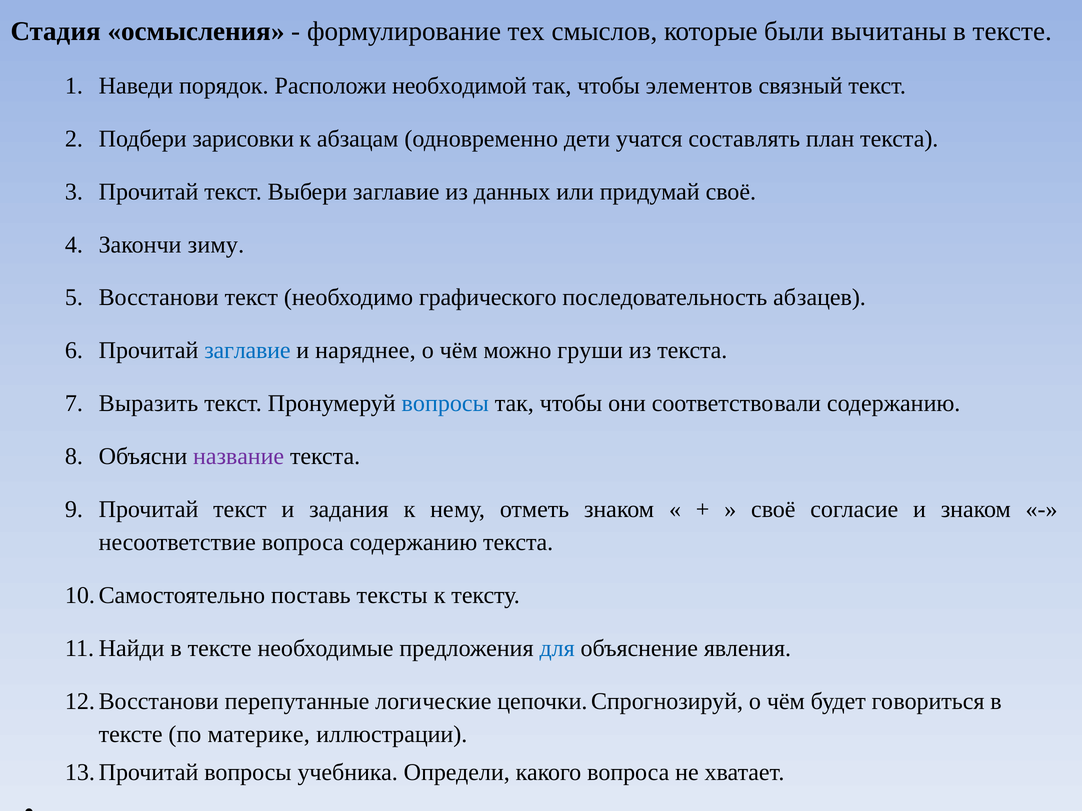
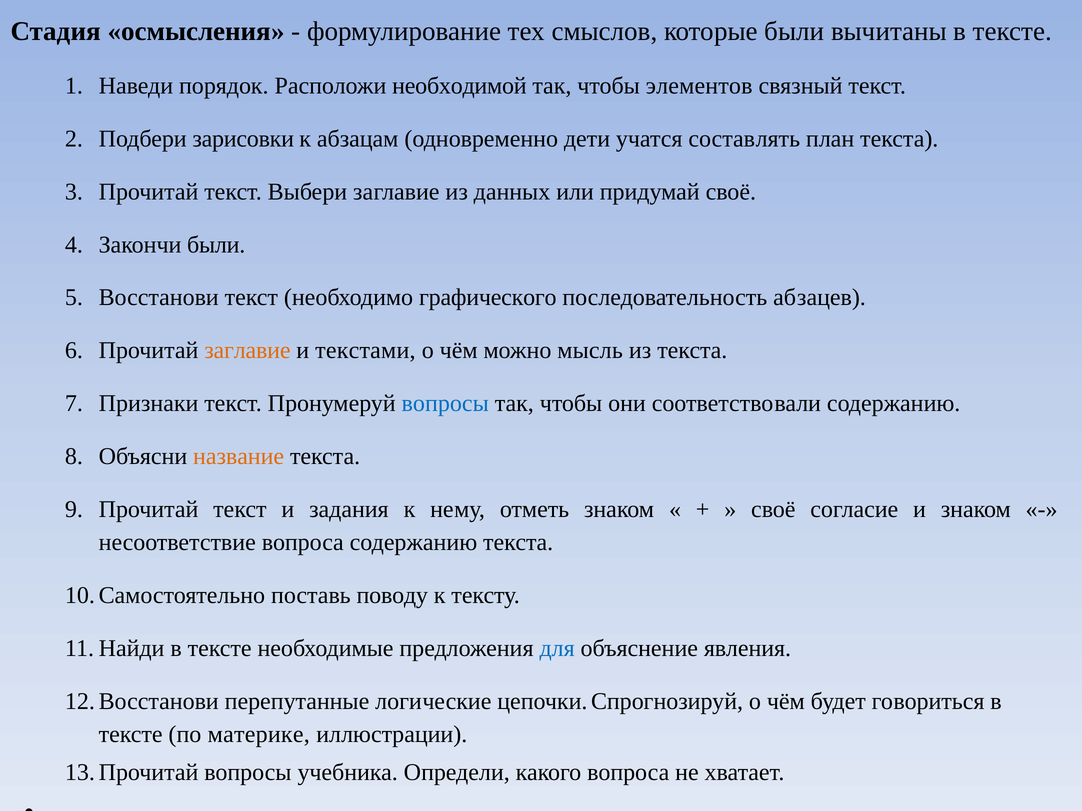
Закончи зиму: зиму -> были (216, 245)
заглавие colour: blue -> orange (247, 351)
наряднее: наряднее -> текстами (365, 351)
груши: груши -> мысль (590, 351)
Выразить: Выразить -> Признаки (149, 404)
название colour: purple -> orange (239, 457)
тексты: тексты -> поводу (392, 596)
